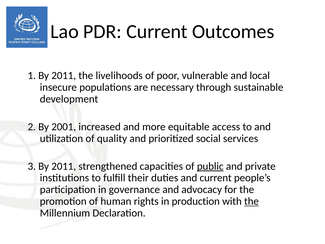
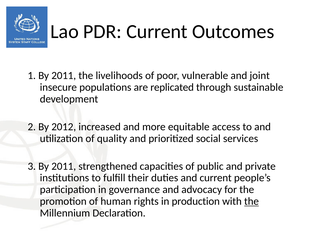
local: local -> joint (260, 76)
necessary: necessary -> replicated (172, 87)
2001: 2001 -> 2012 (64, 127)
public underline: present -> none (210, 166)
